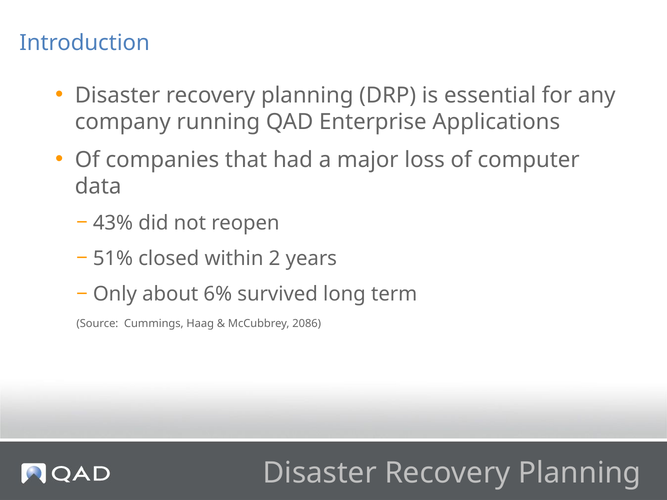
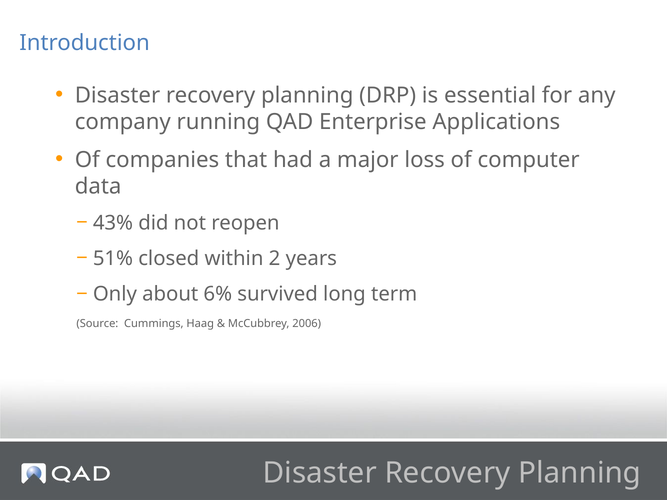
2086: 2086 -> 2006 (307, 324)
